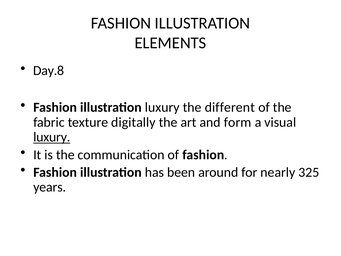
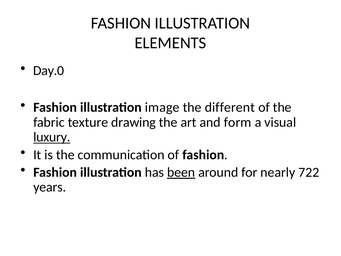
Day.8: Day.8 -> Day.0 (49, 71)
illustration luxury: luxury -> image (162, 107)
digitally: digitally -> drawing (134, 122)
been underline: none -> present (181, 172)
325: 325 -> 722 (309, 172)
